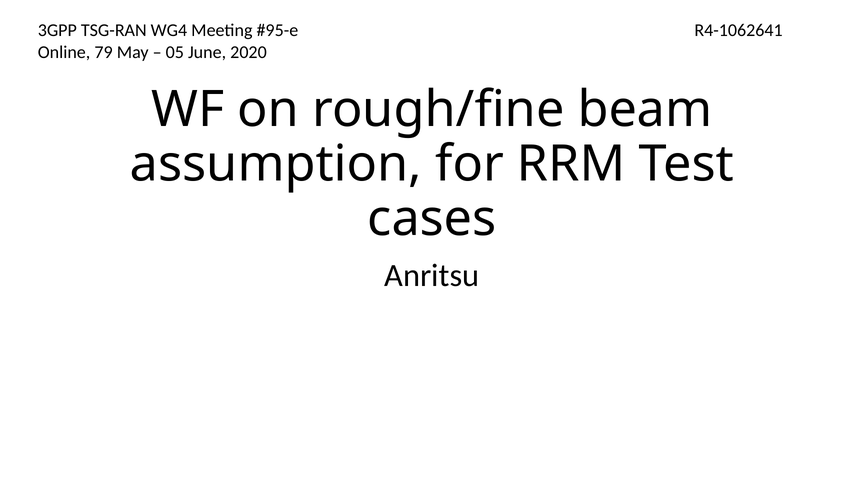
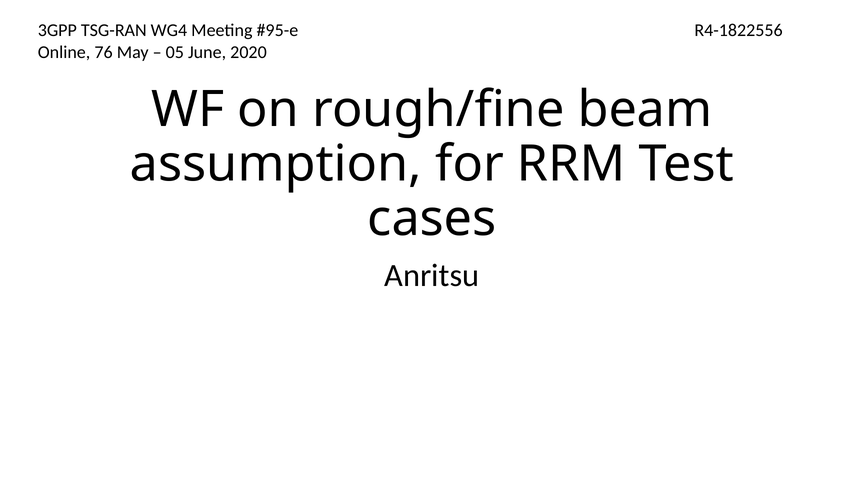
R4-1062641: R4-1062641 -> R4-1822556 (739, 31)
79: 79 -> 76 (104, 52)
